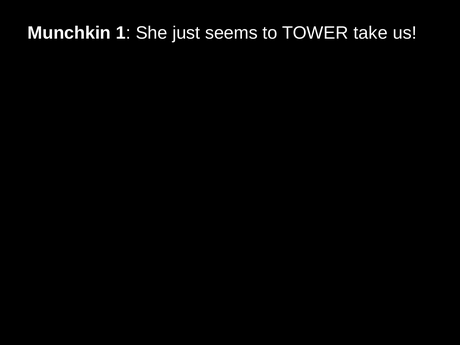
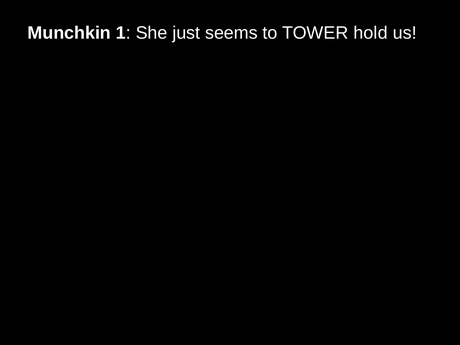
take: take -> hold (371, 33)
